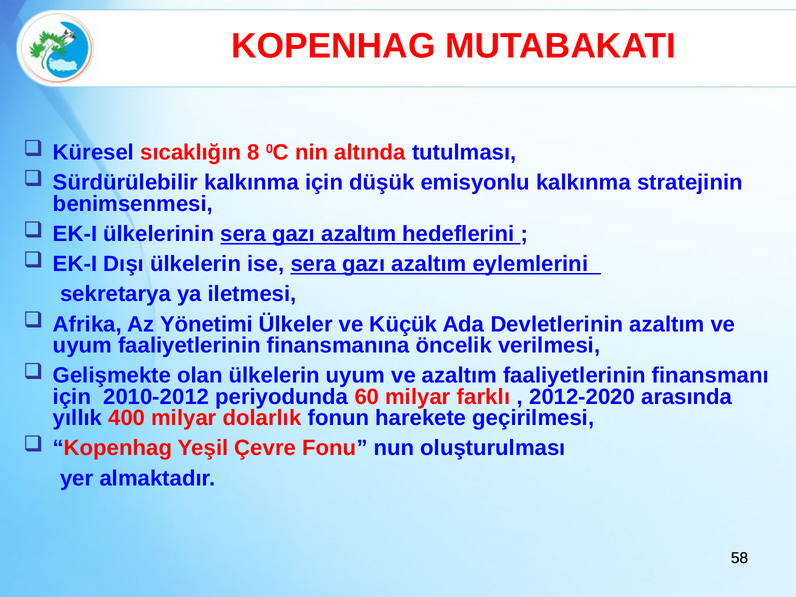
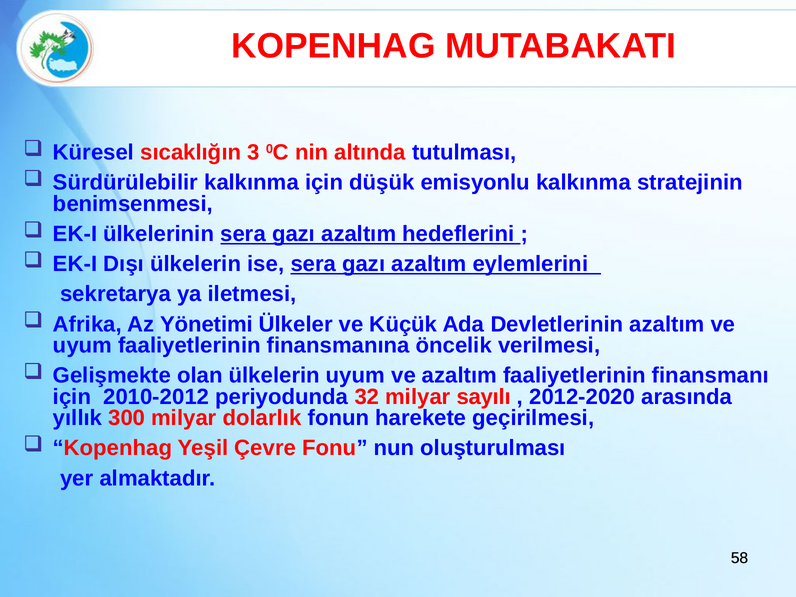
8: 8 -> 3 (253, 153)
60: 60 -> 32 (367, 397)
farklı: farklı -> sayılı (484, 397)
400: 400 -> 300 (127, 418)
